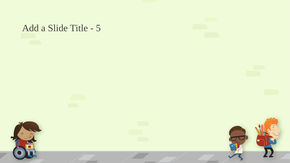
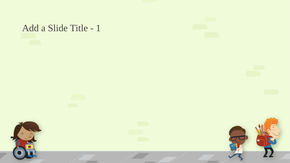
5: 5 -> 1 (98, 28)
